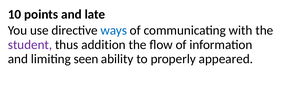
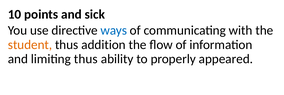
late: late -> sick (95, 14)
student colour: purple -> orange (30, 45)
limiting seen: seen -> thus (86, 59)
